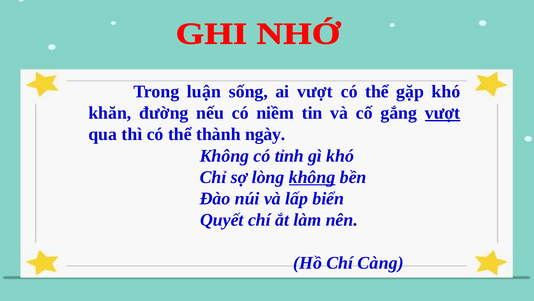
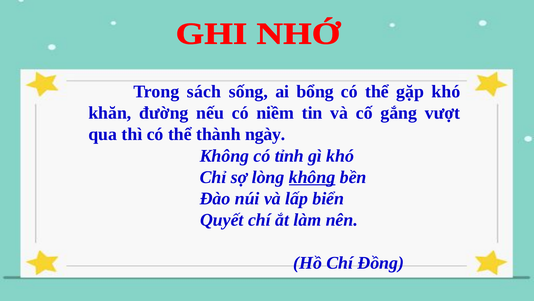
luận: luận -> sách (204, 91)
ai vượt: vượt -> bổng (315, 91)
vượt underline: present -> none (443, 113)
Càng: Càng -> Đồng (381, 262)
